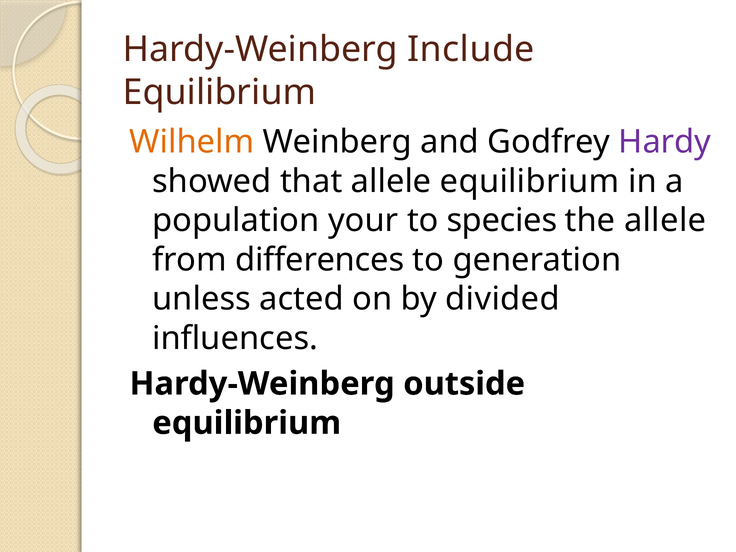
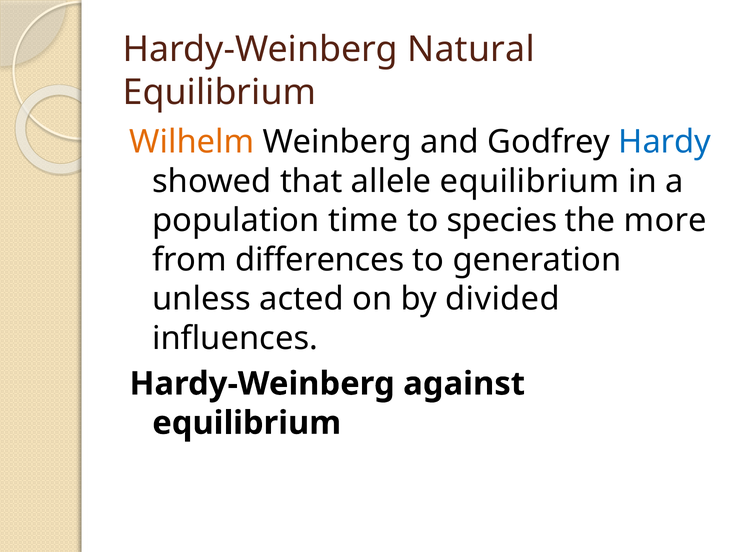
Include: Include -> Natural (471, 50)
Hardy colour: purple -> blue (665, 142)
your: your -> time (363, 221)
the allele: allele -> more (665, 221)
outside: outside -> against (464, 384)
